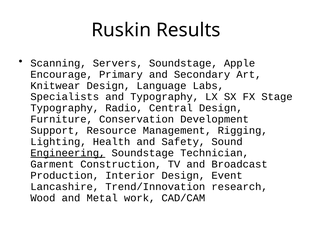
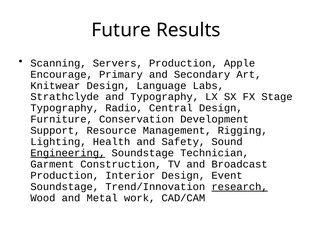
Ruskin: Ruskin -> Future (121, 30)
Servers Soundstage: Soundstage -> Production (183, 63)
Specialists: Specialists -> Strathclyde (65, 97)
Lancashire: Lancashire -> Soundstage (65, 187)
research underline: none -> present (240, 187)
